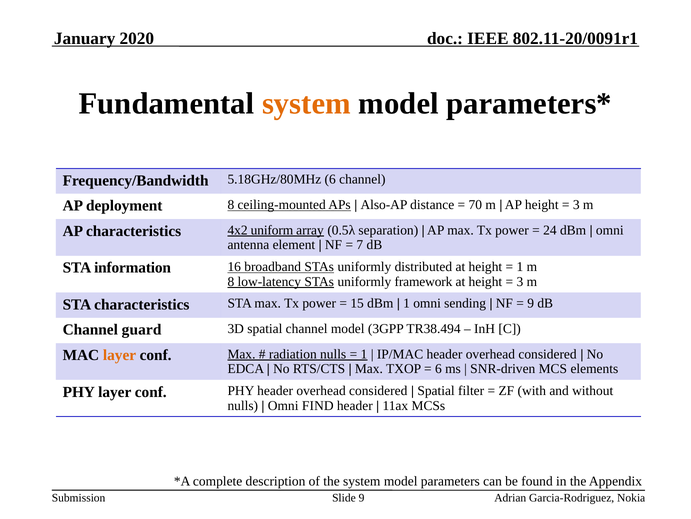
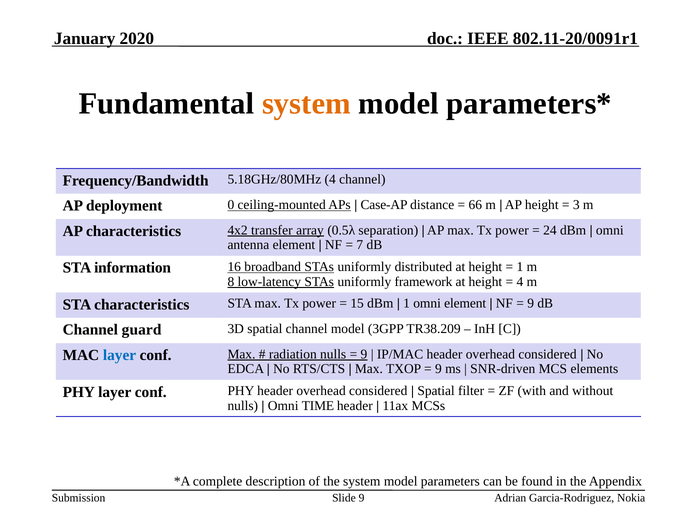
5.18GHz/80MHz 6: 6 -> 4 (330, 179)
deployment 8: 8 -> 0 (231, 204)
Also-AP: Also-AP -> Case-AP (384, 204)
70: 70 -> 66 (475, 204)
uniform: uniform -> transfer (272, 230)
3: 3 -> 4 (520, 281)
omni sending: sending -> element (465, 303)
TR38.494: TR38.494 -> TR38.209 (434, 328)
layer colour: orange -> blue (120, 355)
1: 1 -> 9 (364, 354)
6: 6 -> 9 (438, 368)
FIND: FIND -> TIME (318, 405)
